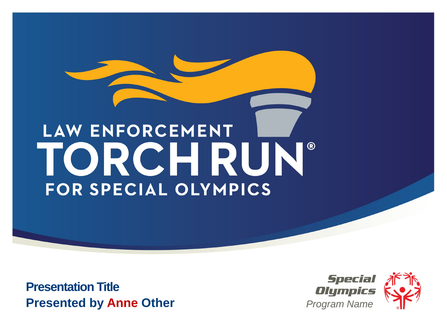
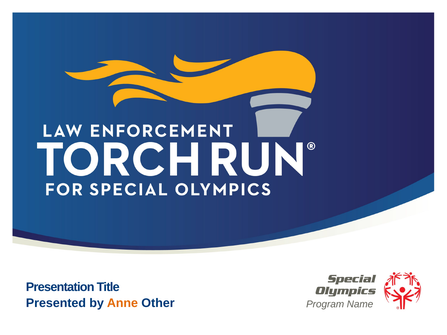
Anne colour: red -> orange (122, 303)
